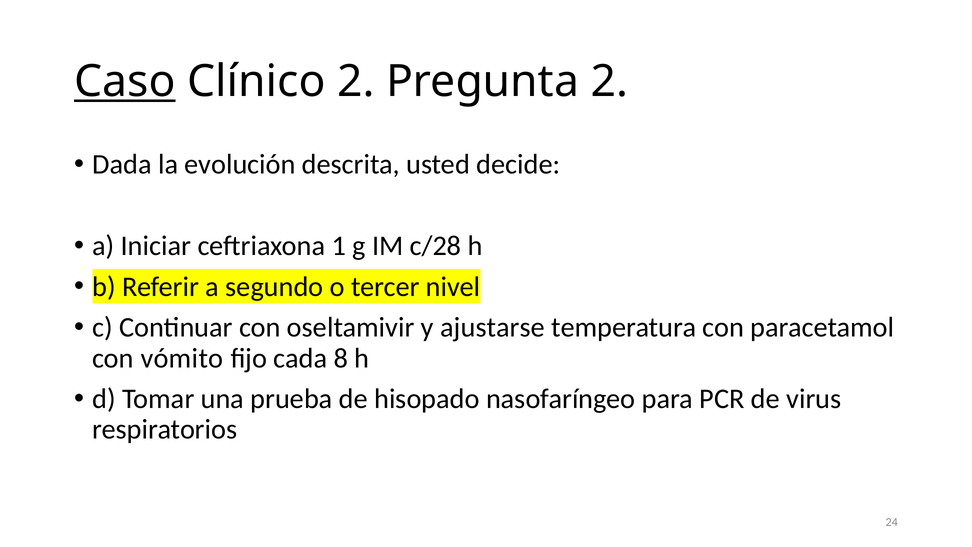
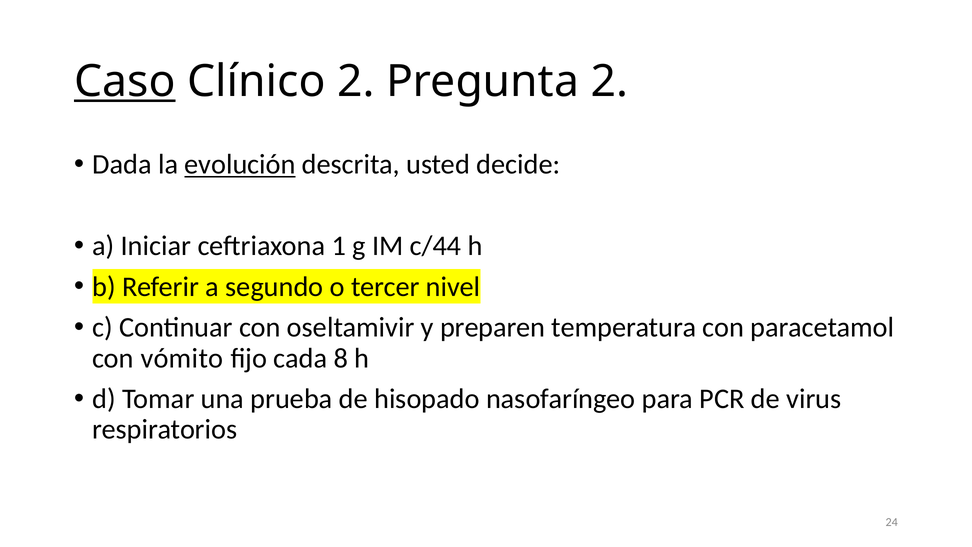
evolución underline: none -> present (240, 164)
c/28: c/28 -> c/44 (435, 246)
ajustarse: ajustarse -> preparen (493, 327)
